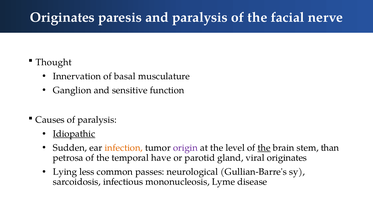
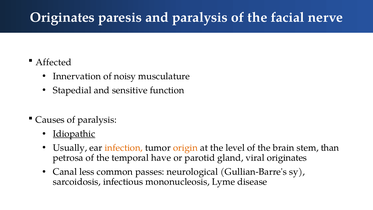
Thought: Thought -> Affected (54, 62)
basal: basal -> noisy (125, 76)
Ganglion: Ganglion -> Stapedial (72, 90)
Sudden: Sudden -> Usually (70, 148)
origin colour: purple -> orange (185, 148)
the underline: present -> none (264, 148)
Lying: Lying -> Canal (65, 172)
